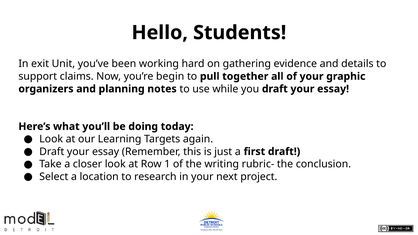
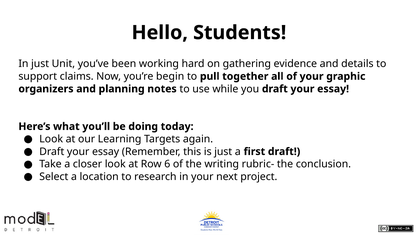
In exit: exit -> just (40, 64)
1: 1 -> 6 (167, 164)
